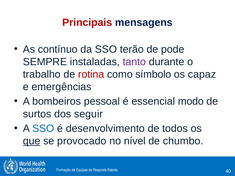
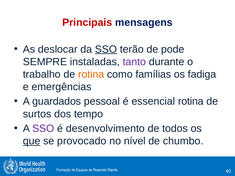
contínuo: contínuo -> deslocar (58, 49)
SSO underline: none -> present (106, 49)
rotina colour: red -> orange (91, 74)
símbolo: símbolo -> famílias (153, 74)
capaz: capaz -> fadiga (202, 74)
bombeiros: bombeiros -> guardados (57, 102)
essencial modo: modo -> rotina (191, 102)
seguir: seguir -> tempo (89, 114)
SSO colour: blue -> purple (43, 129)
